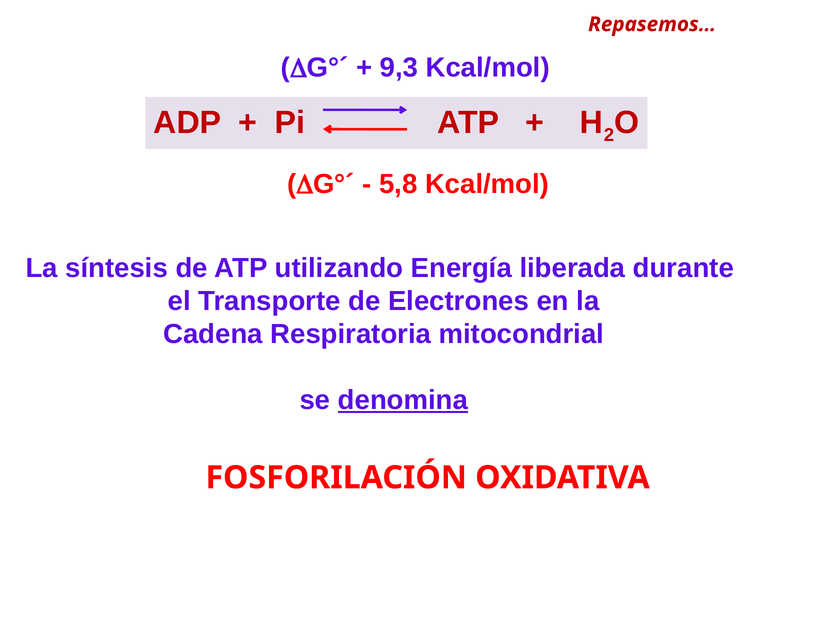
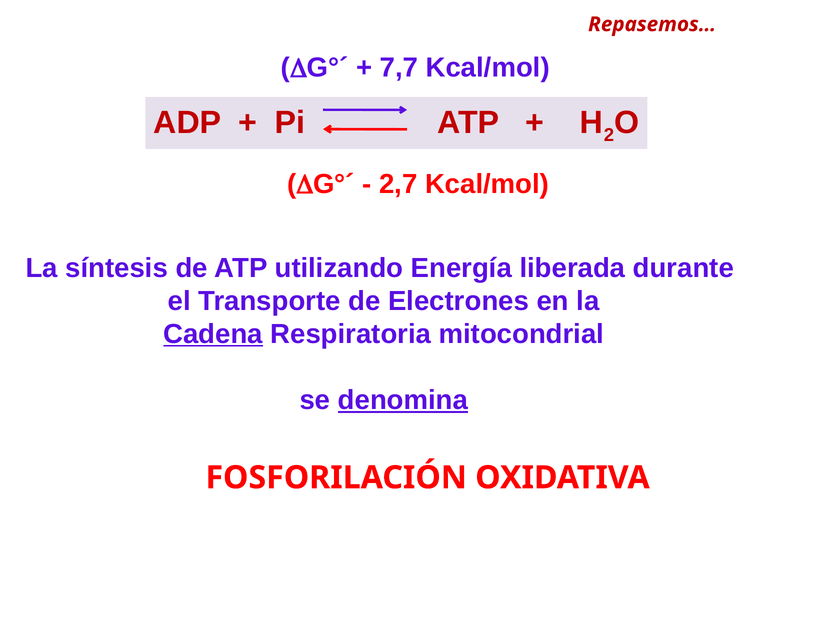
9,3: 9,3 -> 7,7 (399, 68)
5,8: 5,8 -> 2,7 (398, 184)
Cadena underline: none -> present (213, 334)
